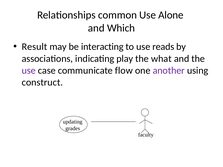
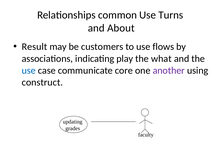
Alone: Alone -> Turns (171, 15)
Which: Which -> About (121, 28)
interacting: interacting -> customers (102, 47)
reads: reads -> flows (163, 47)
use colour: purple -> blue (29, 71)
flow: flow -> core (124, 71)
